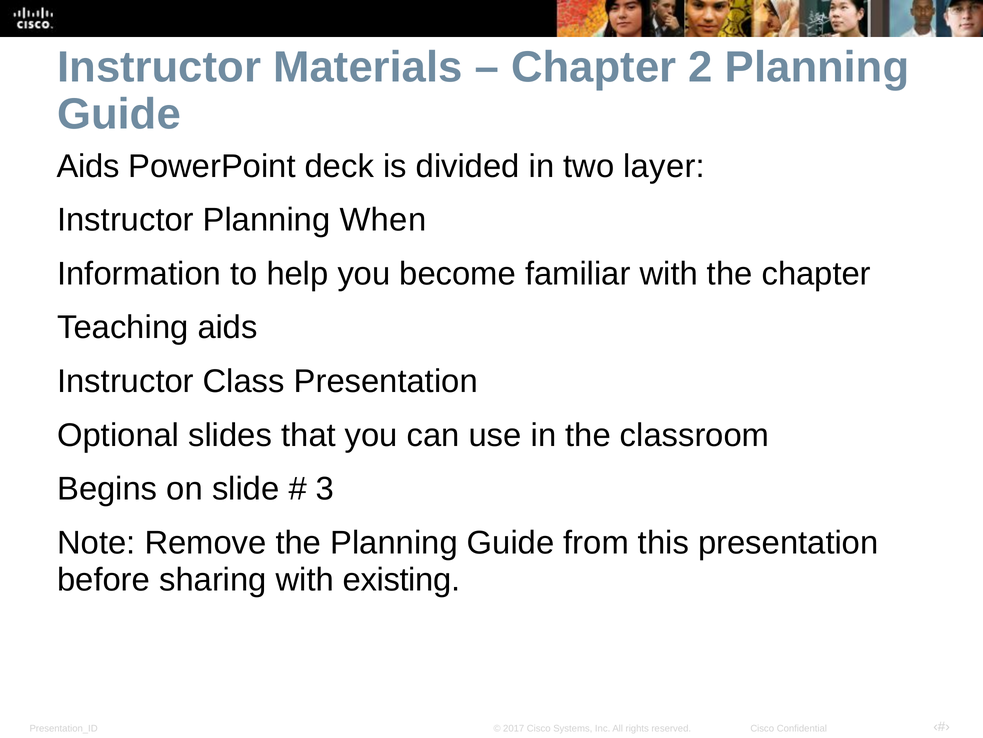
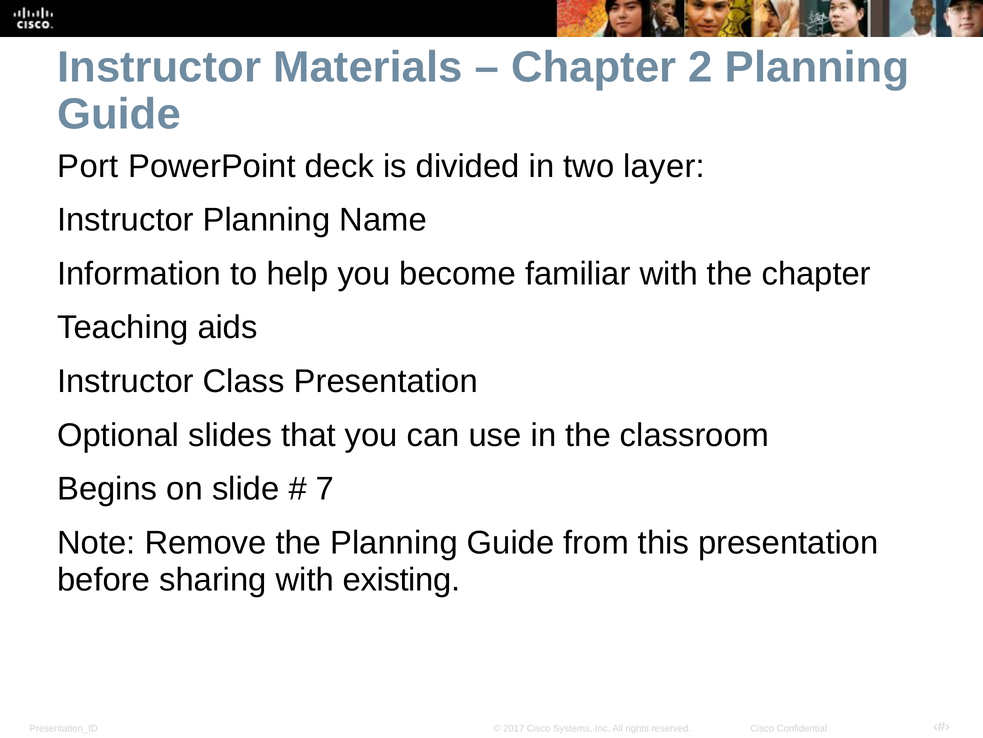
Aids: Aids -> Port (88, 166)
When: When -> Name (383, 220)
3: 3 -> 7 (325, 488)
